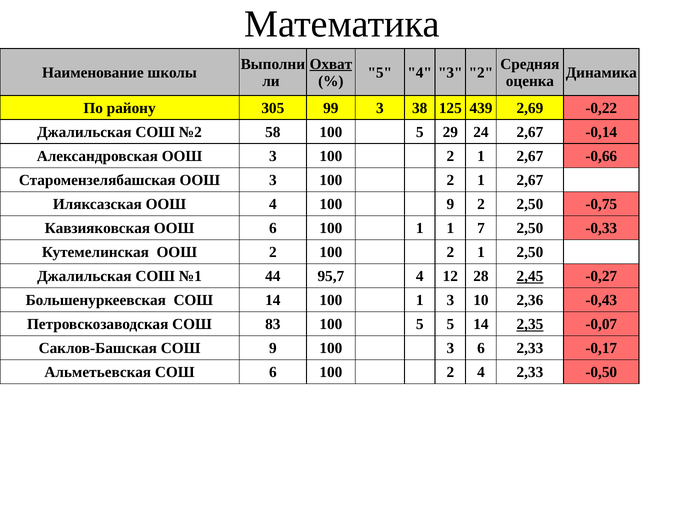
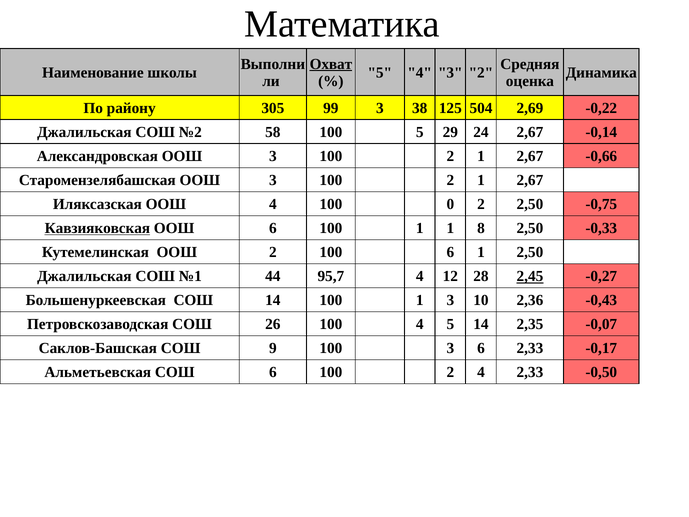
439: 439 -> 504 (481, 108)
100 9: 9 -> 0 (450, 204)
Кавзияковская underline: none -> present (97, 228)
7: 7 -> 8 (481, 228)
2 100 2: 2 -> 6 (450, 252)
83: 83 -> 26 (273, 324)
5: 5 -> 4 (420, 324)
2,35 underline: present -> none (530, 324)
